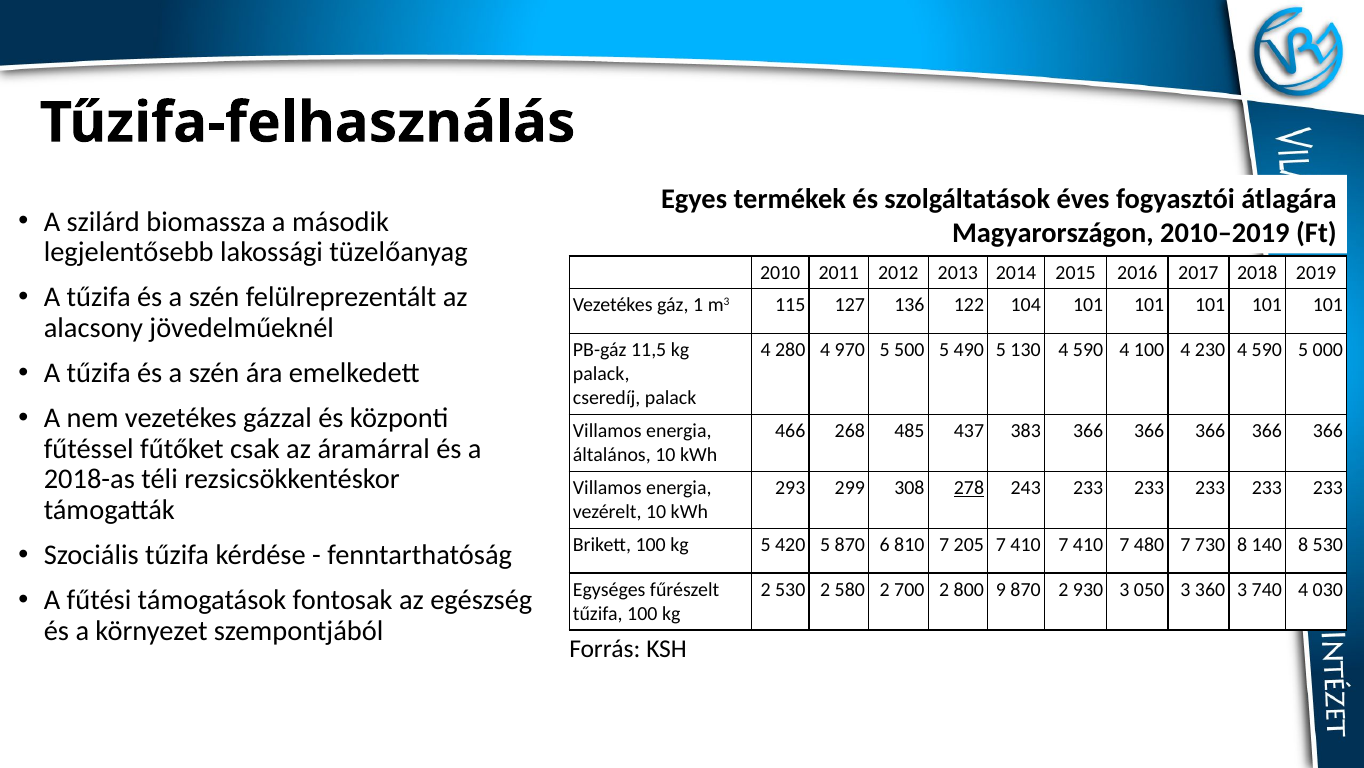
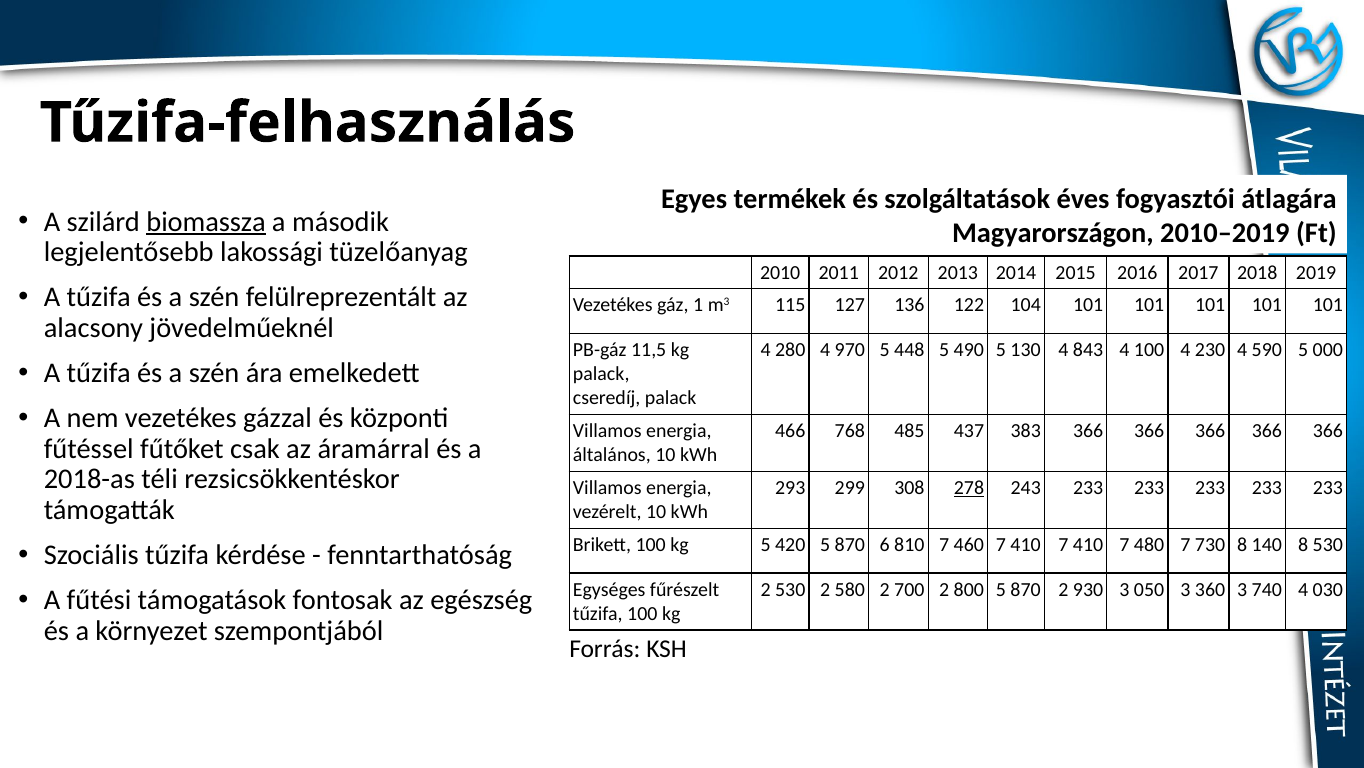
biomassza underline: none -> present (206, 221)
500: 500 -> 448 (909, 350)
130 4 590: 590 -> 843 (1088, 350)
268: 268 -> 768 (850, 431)
205: 205 -> 460 (969, 544)
800 9: 9 -> 5 (1001, 589)
